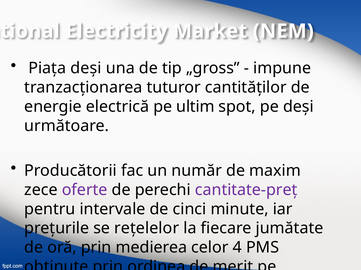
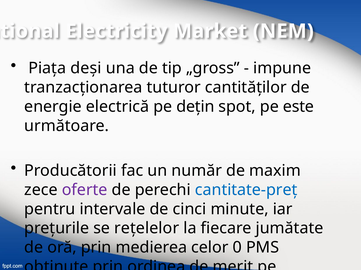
ultim: ultim -> deţin (195, 107)
pe deşi: deşi -> este (298, 107)
cantitate-preţ colour: purple -> blue (246, 190)
4: 4 -> 0 (237, 248)
